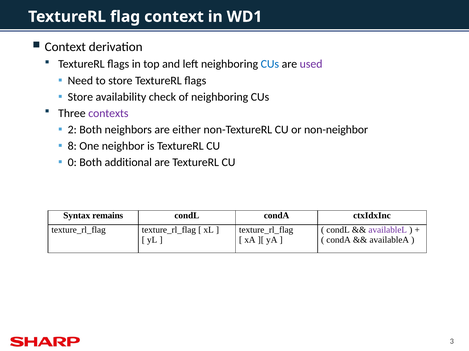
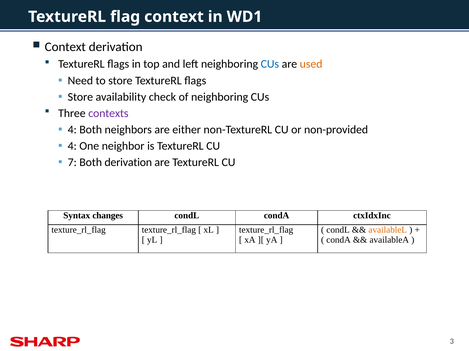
used colour: purple -> orange (311, 64)
2: 2 -> 4 (72, 130)
non-neighbor: non-neighbor -> non-provided (336, 130)
8: 8 -> 4 (72, 146)
0: 0 -> 7 (72, 163)
Both additional: additional -> derivation (128, 163)
remains: remains -> changes (108, 216)
availableL colour: purple -> orange (388, 230)
